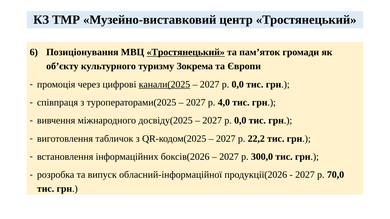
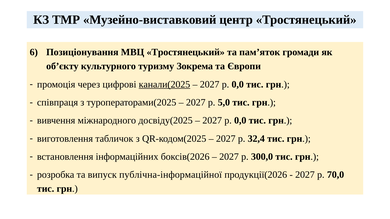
Тростянецький underline: present -> none (186, 52)
4,0: 4,0 -> 5,0 (224, 103)
22,2: 22,2 -> 32,4 (256, 139)
обласний-інформаційної: обласний-інформаційної -> публічна-інформаційної (171, 175)
